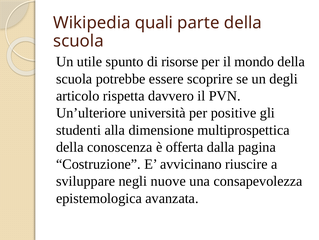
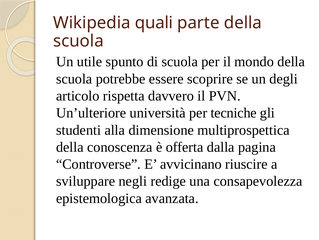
di risorse: risorse -> scuola (180, 62)
positive: positive -> tecniche (234, 113)
Costruzione: Costruzione -> Controverse (98, 164)
nuove: nuove -> redige (168, 181)
